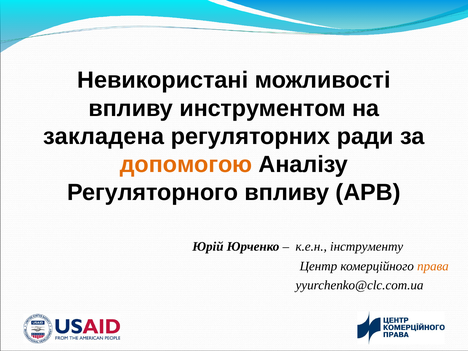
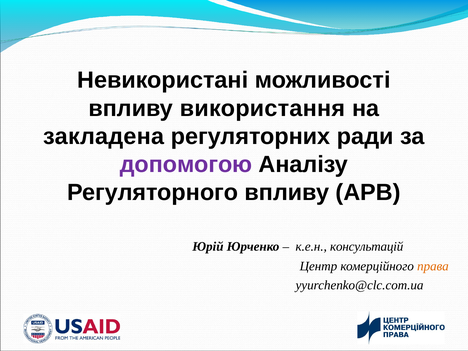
инструментом: инструментом -> використання (262, 108)
допомогою colour: orange -> purple (186, 164)
інструменту: інструменту -> консультацій (367, 247)
